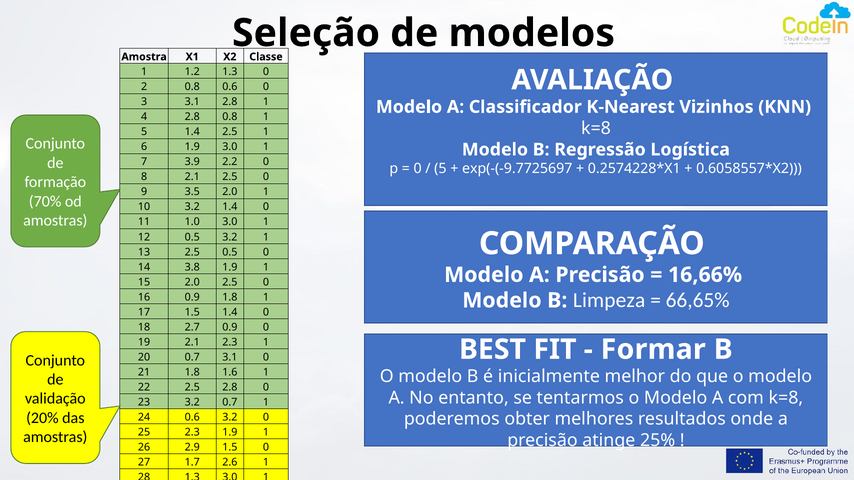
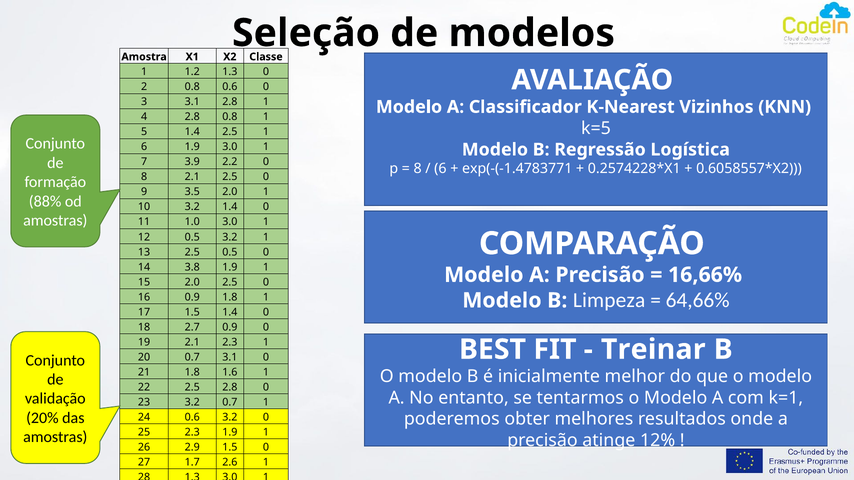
k=8: k=8 -> k=5 (596, 128)
0: 0 -> 8 (418, 169)
5: 5 -> 6 (440, 169)
exp(-(-9.7725697: exp(-(-9.7725697 -> exp(-(-1.4783771 (517, 169)
70%: 70% -> 88% (45, 201)
66,65%: 66,65% -> 64,66% (698, 301)
Formar: Formar -> Treinar (653, 350)
com k=8: k=8 -> k=1 (786, 398)
25%: 25% -> 12% (658, 441)
